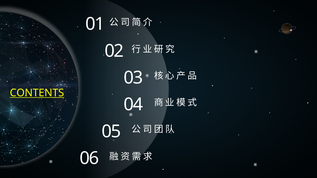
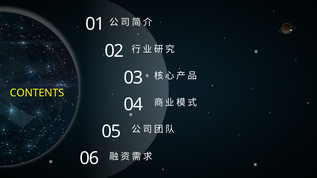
CONTENTS underline: present -> none (37, 93)
